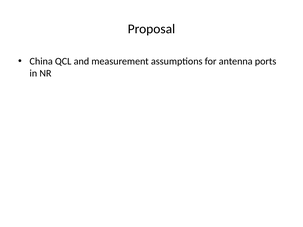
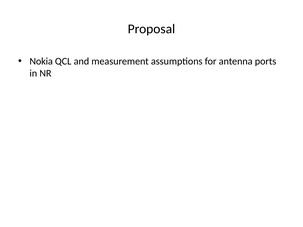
China: China -> Nokia (41, 61)
